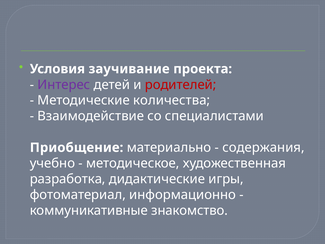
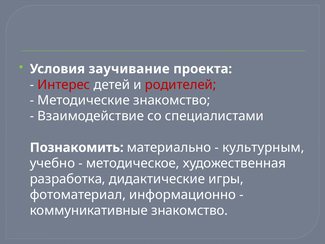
Интерес colour: purple -> red (64, 85)
Методические количества: количества -> знакомство (172, 100)
Приобщение: Приобщение -> Познакомить (77, 147)
содержания: содержания -> культурным (263, 147)
